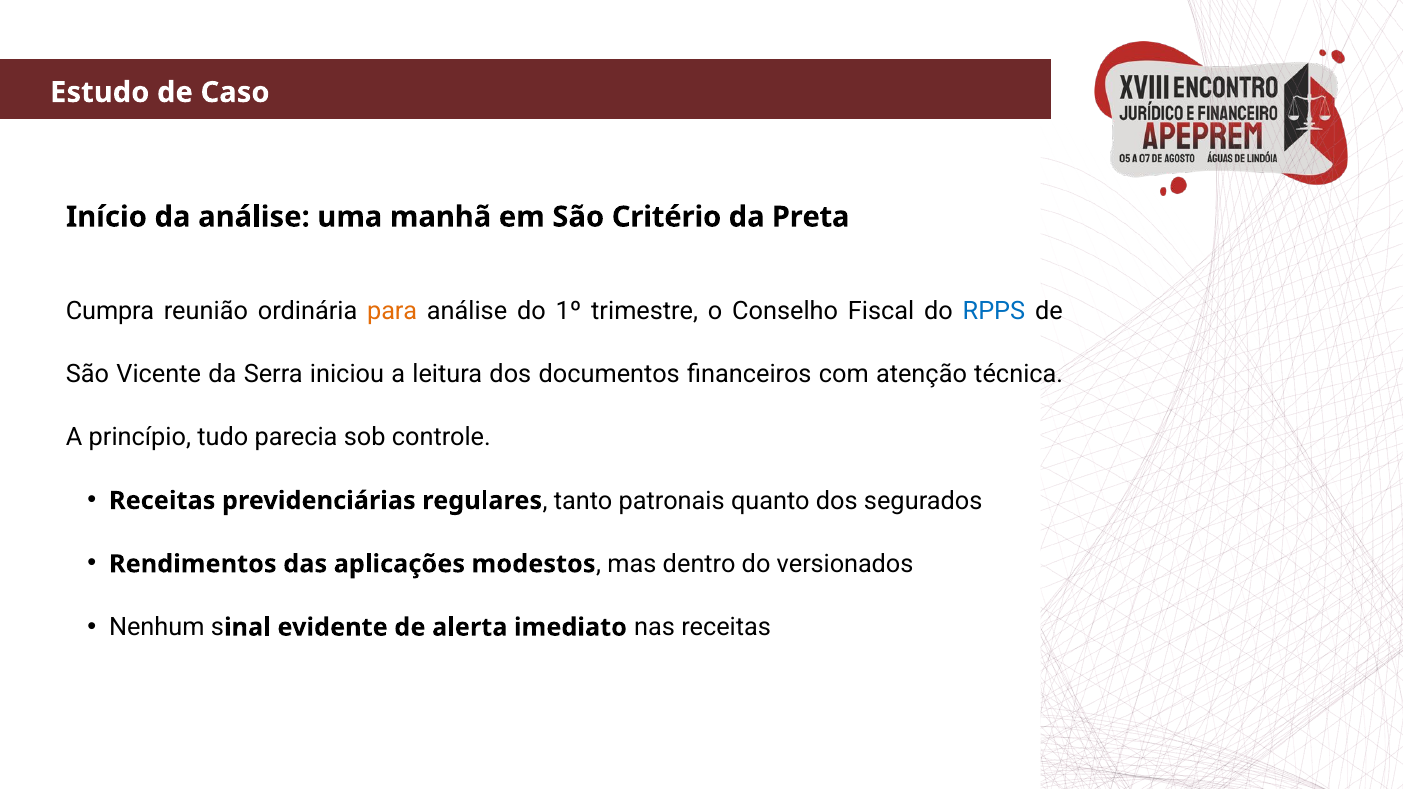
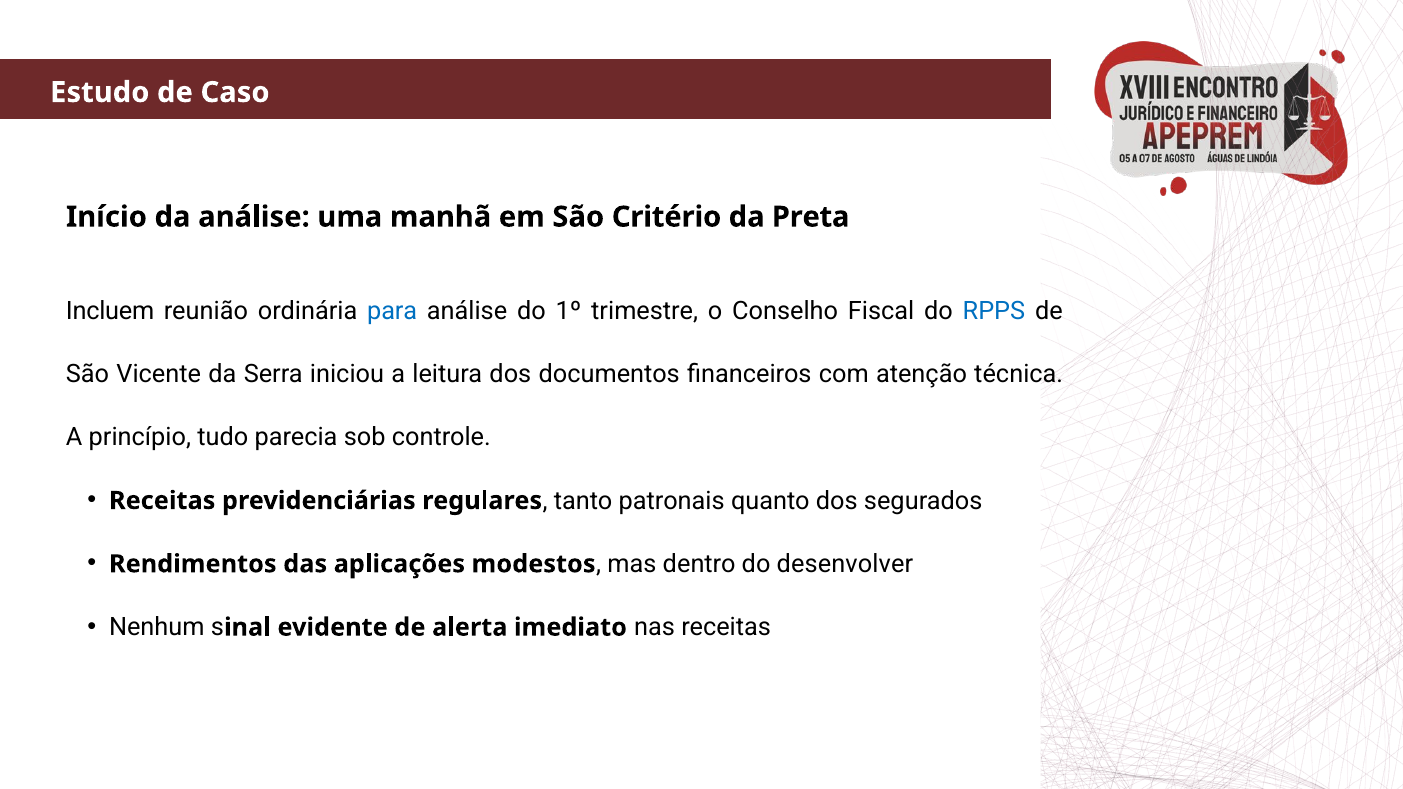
Cumpra: Cumpra -> Incluem (110, 311)
para colour: orange -> blue (392, 311)
versionados: versionados -> desenvolver (845, 564)
